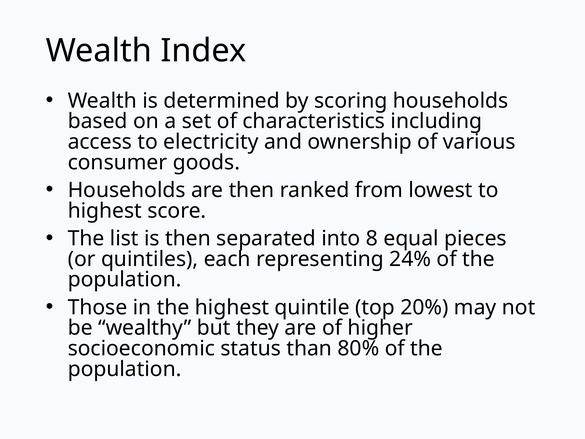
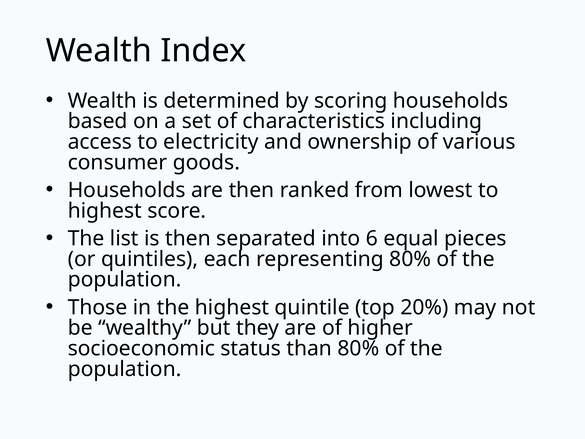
8: 8 -> 6 (372, 238)
representing 24%: 24% -> 80% (410, 259)
